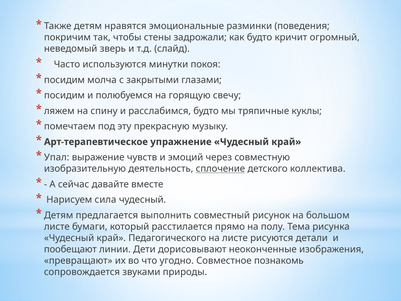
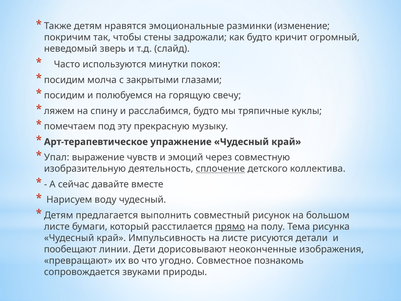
поведения: поведения -> изменение (302, 26)
сила: сила -> воду (105, 200)
прямо underline: none -> present (230, 226)
Педагогического: Педагогического -> Импульсивность (167, 238)
